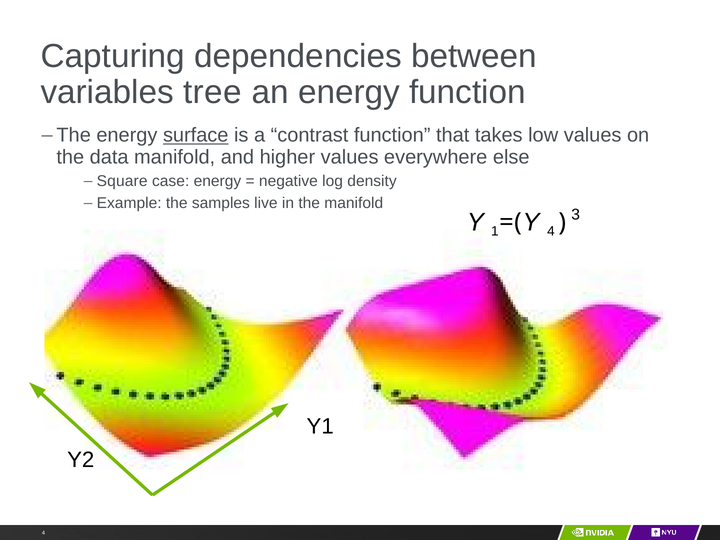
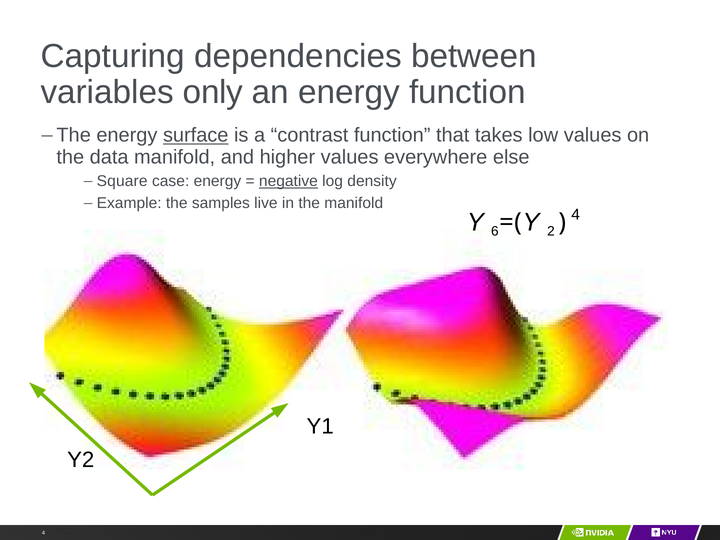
tree: tree -> only (213, 92)
negative underline: none -> present (288, 181)
1: 1 -> 6 (495, 231)
Y 4: 4 -> 2 (551, 231)
3: 3 -> 4 (576, 215)
